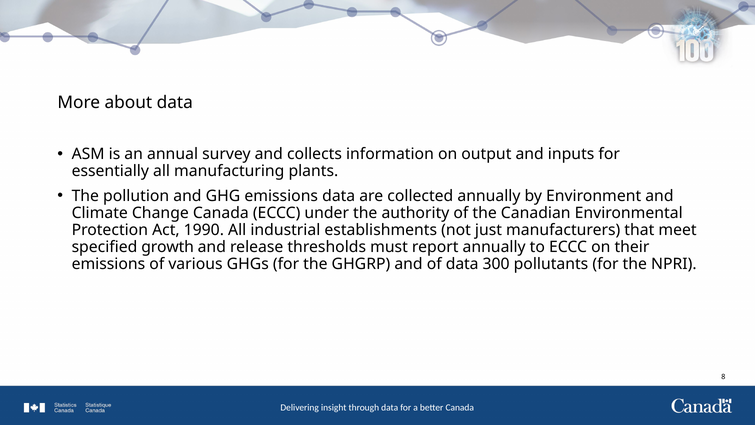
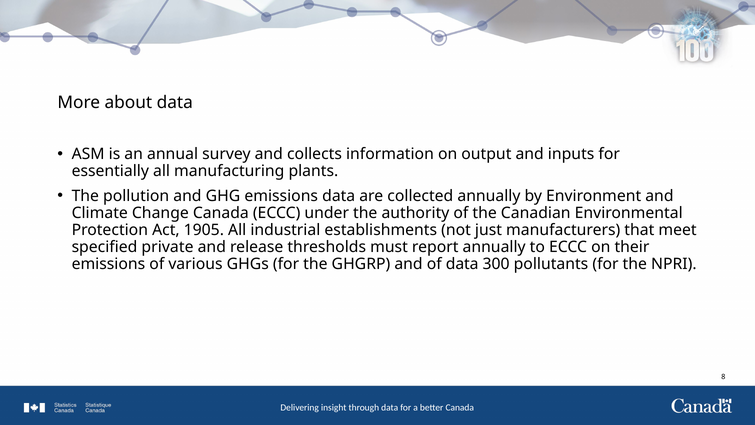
1990: 1990 -> 1905 (204, 230)
growth: growth -> private (167, 247)
